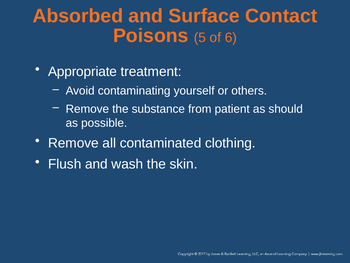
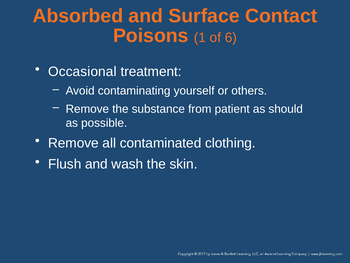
5: 5 -> 1 (200, 38)
Appropriate: Appropriate -> Occasional (82, 72)
